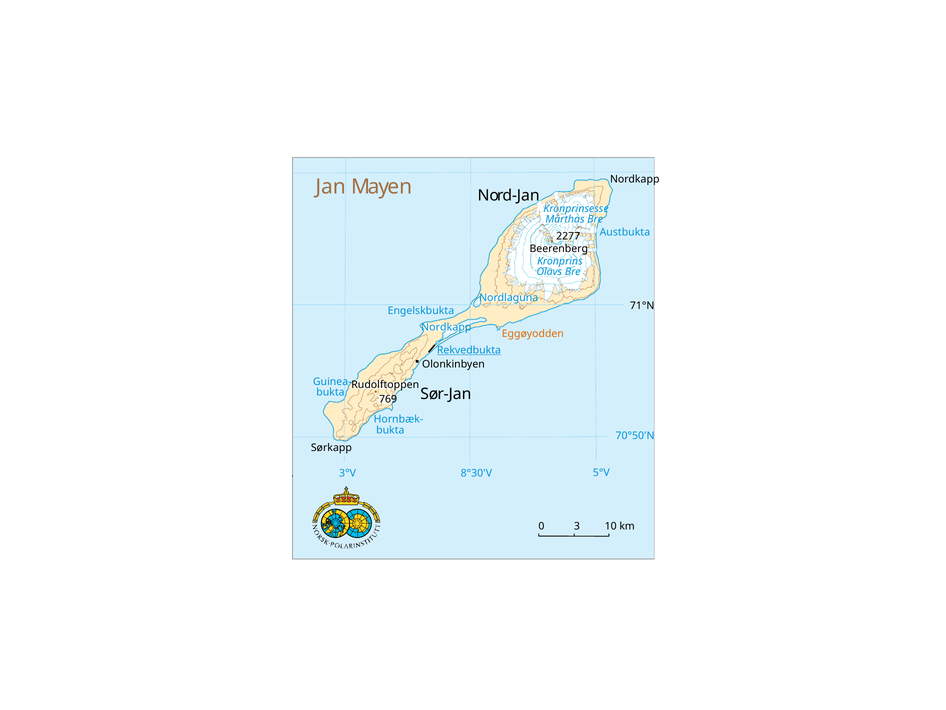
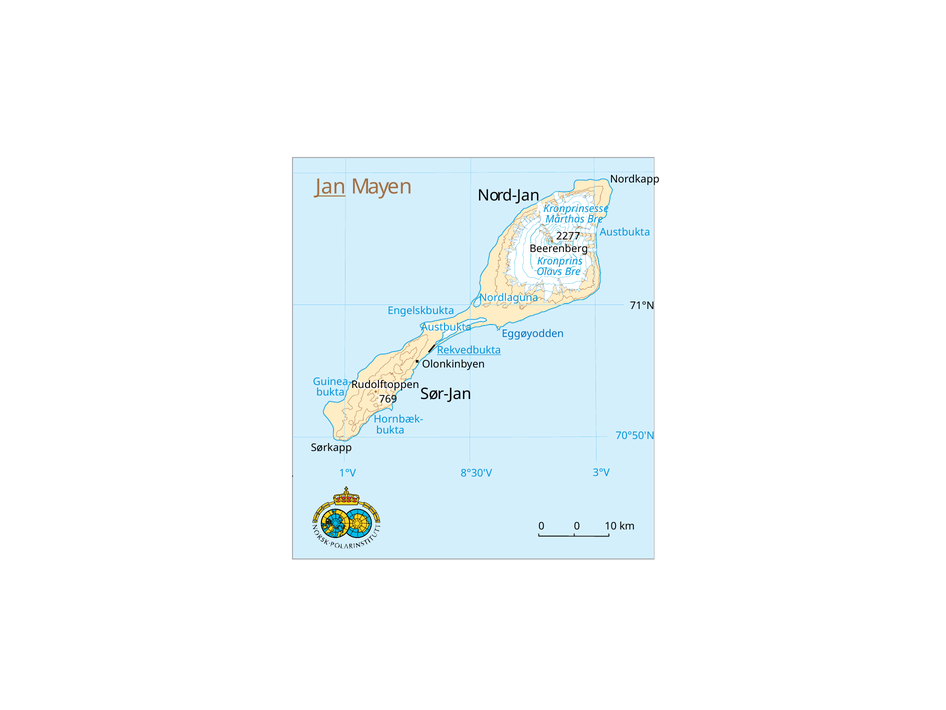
Jan underline: none -> present (331, 187)
Nordkapp: Nordkapp -> Austbukta (446, 327)
Eggøyodden colour: orange -> blue (533, 333)
5°V: 5°V -> 3°V (601, 472)
3°V: 3°V -> 1°V (348, 473)
0 3: 3 -> 0 (577, 526)
